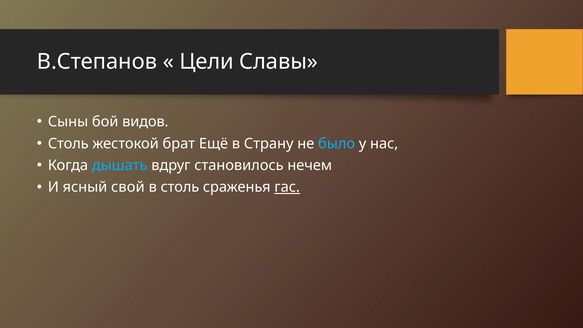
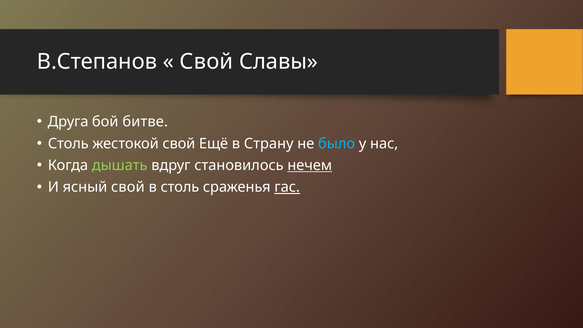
Цели: Цели -> Свой (206, 62)
Сыны: Сыны -> Друга (68, 122)
видов: видов -> битве (145, 122)
жестокой брат: брат -> свой (179, 144)
дышать colour: light blue -> light green (120, 165)
нечем underline: none -> present (310, 165)
